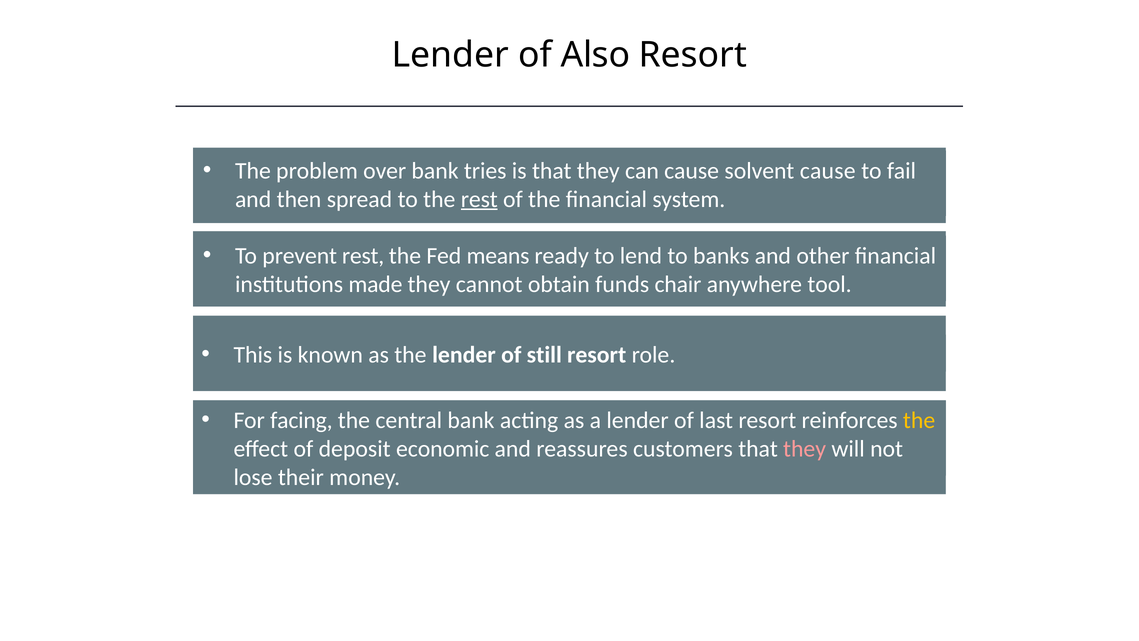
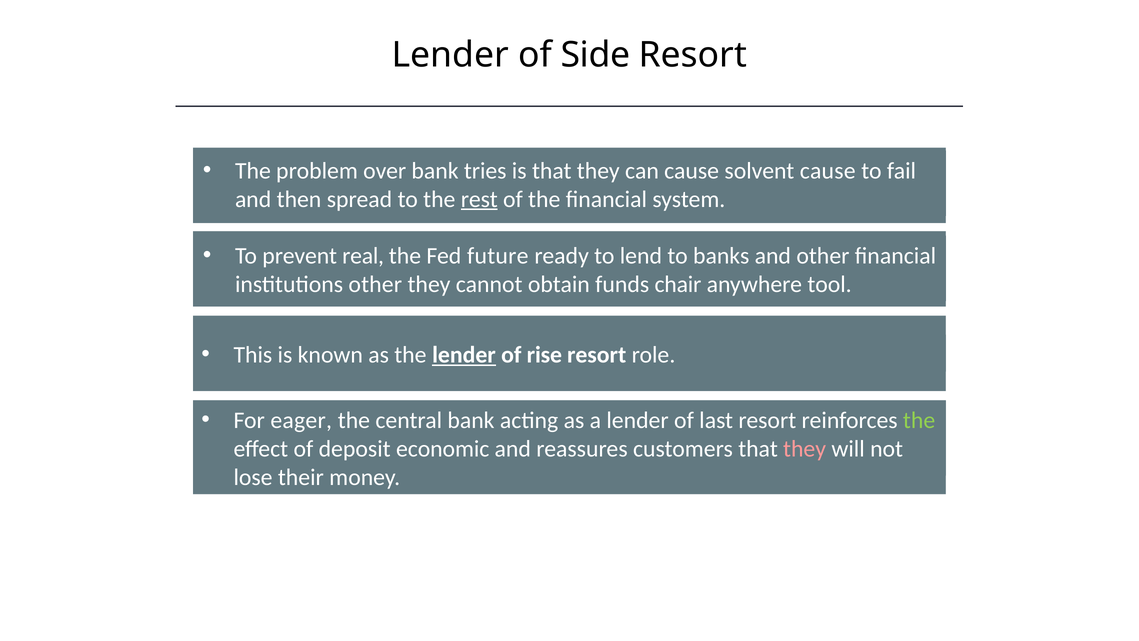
Also: Also -> Side (595, 55)
prevent rest: rest -> real (363, 256)
means: means -> future (498, 256)
institutions made: made -> other (375, 284)
lender underline: none -> present (464, 355)
still: still -> rise (544, 355)
facing: facing -> eager (301, 420)
the colour: yellow -> light green (919, 420)
